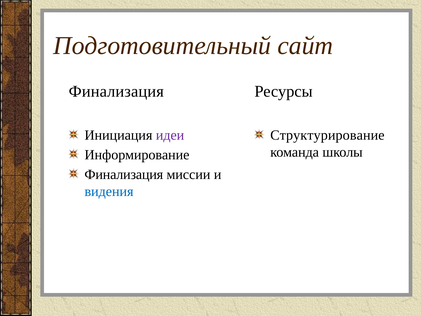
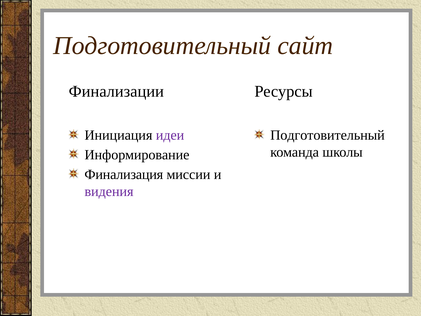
Финализация: Финализация -> Финализации (116, 91)
Структурирование: Структурирование -> Подготовительный (327, 135)
видения colour: blue -> purple (109, 191)
